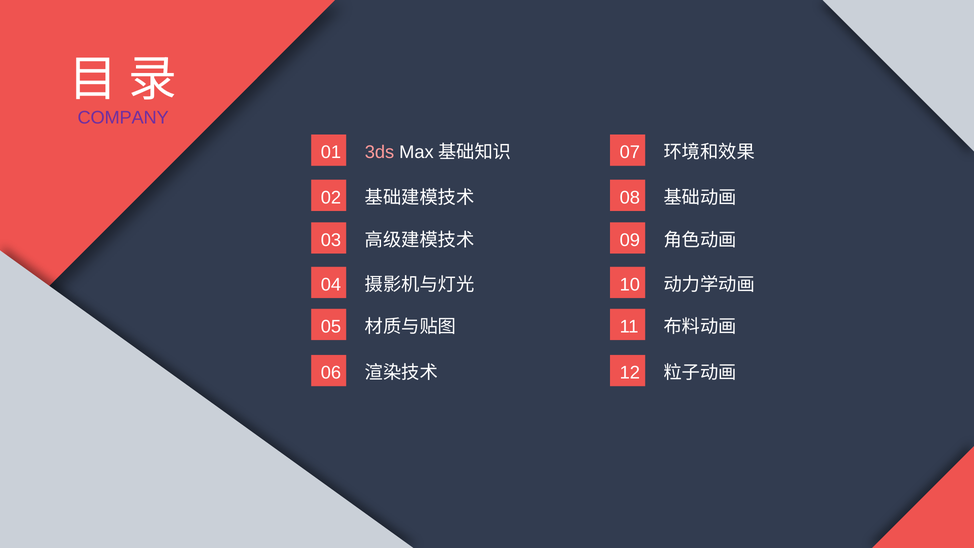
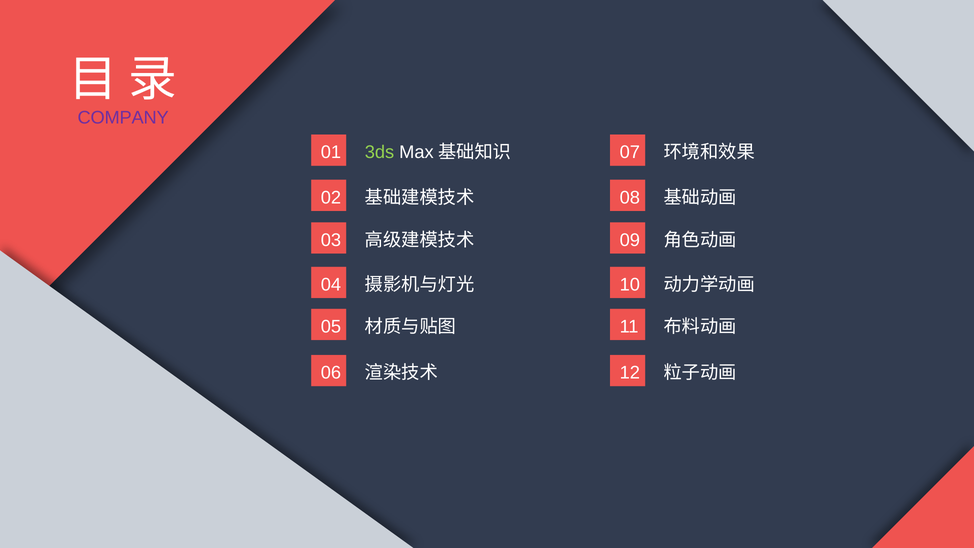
3ds colour: pink -> light green (379, 152)
